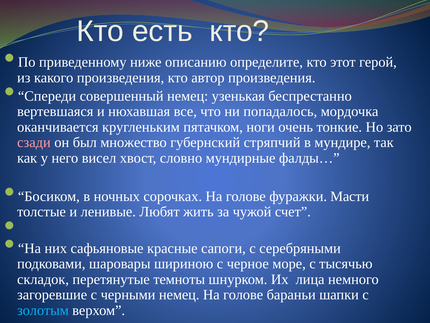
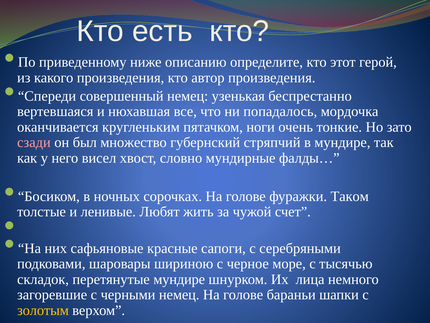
Масти: Масти -> Таком (350, 196)
перетянутые темноты: темноты -> мундире (179, 279)
золотым colour: light blue -> yellow (43, 310)
